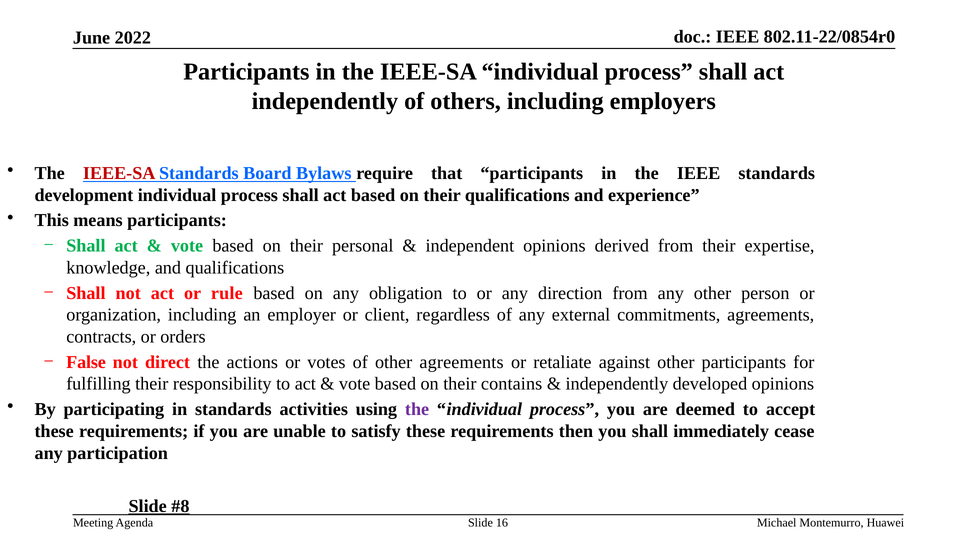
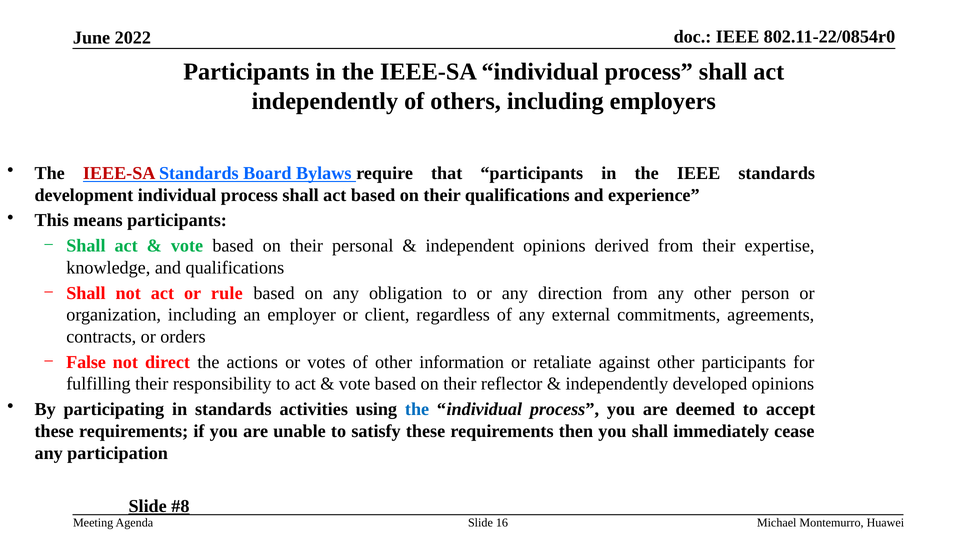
other agreements: agreements -> information (462, 362)
contains: contains -> reflector (512, 384)
the colour: purple -> blue (417, 409)
